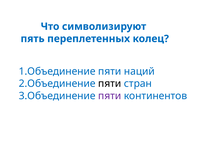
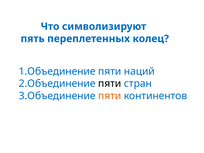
пяти colour: purple -> orange (110, 96)
